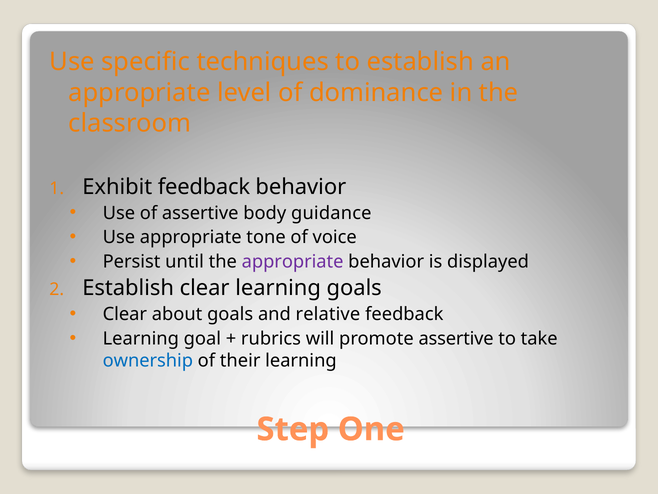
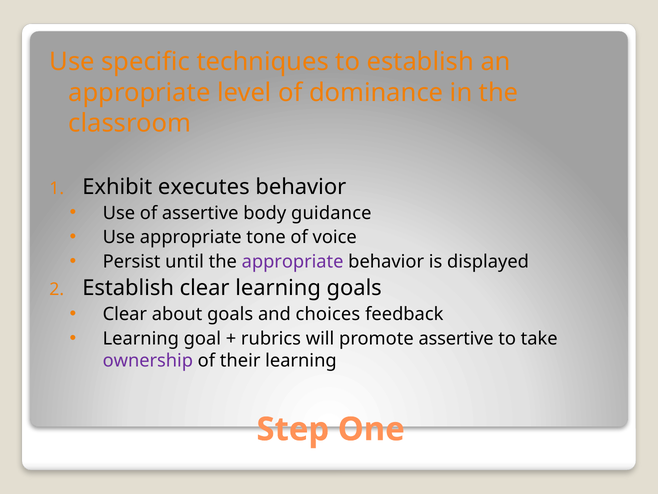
Exhibit feedback: feedback -> executes (204, 187)
relative: relative -> choices (328, 314)
ownership colour: blue -> purple (148, 360)
